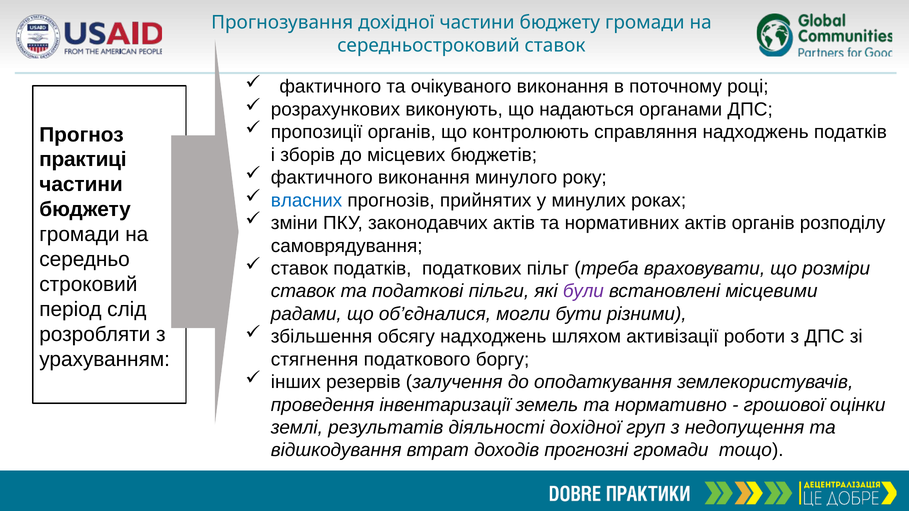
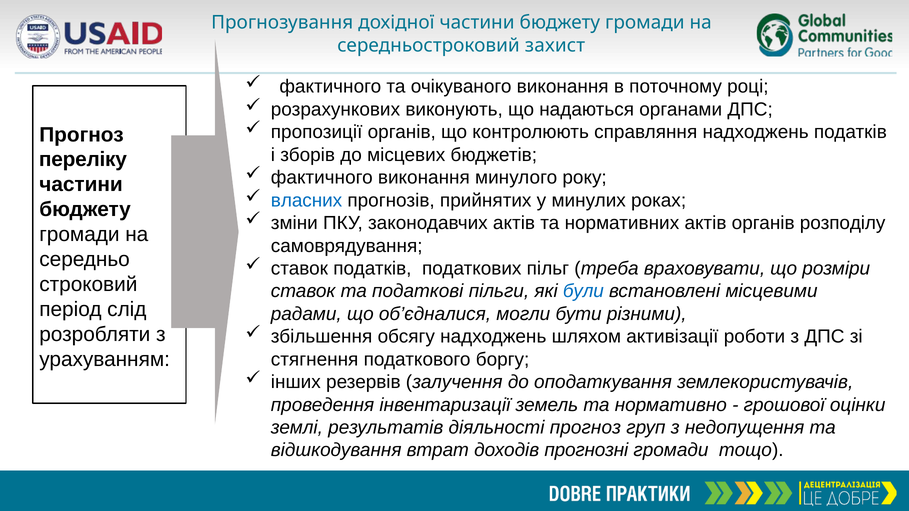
середньостроковий ставок: ставок -> захист (555, 45)
практиці: практиці -> переліку (83, 160)
були colour: purple -> blue (583, 291)
діяльності дохідної: дохідної -> прогноз (585, 428)
